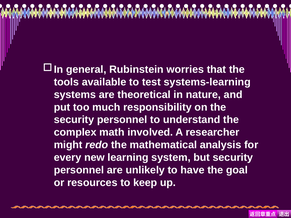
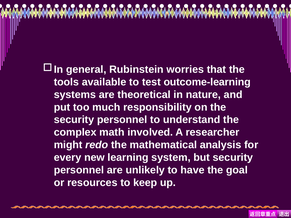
systems-learning: systems-learning -> outcome-learning (207, 82)
